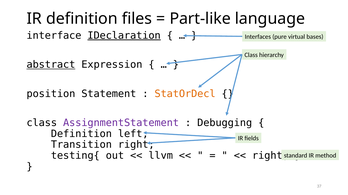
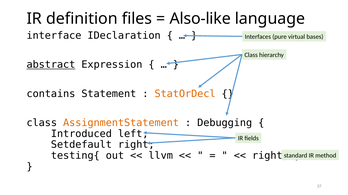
Part-like: Part-like -> Also-like (200, 19)
IDeclaration underline: present -> none (124, 36)
position: position -> contains (51, 94)
AssignmentStatement colour: purple -> orange (121, 123)
Definition: Definition -> Introduced (81, 134)
Transition: Transition -> Setdefault (81, 145)
